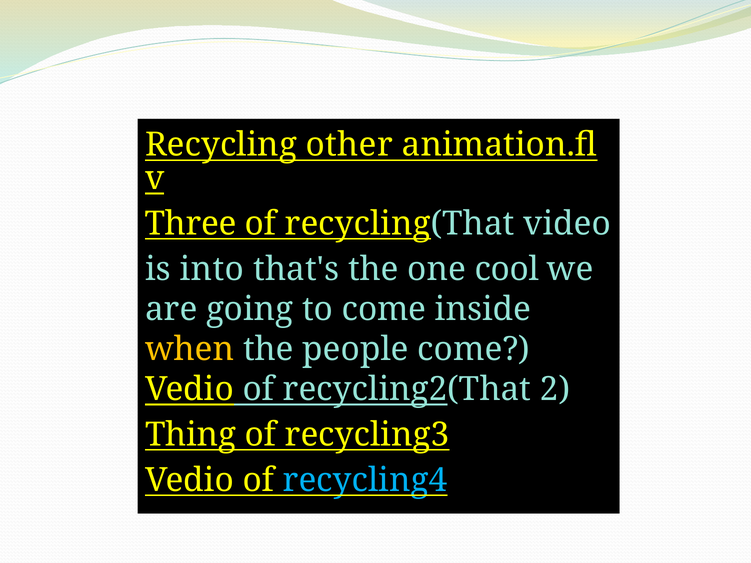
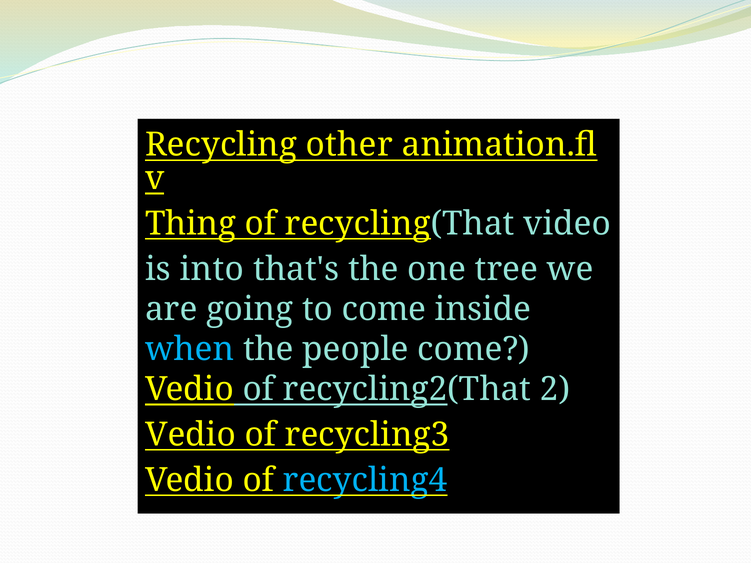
Three: Three -> Thing (191, 224)
cool: cool -> tree (507, 269)
when colour: yellow -> light blue (190, 349)
Thing: Thing -> Vedio (190, 435)
